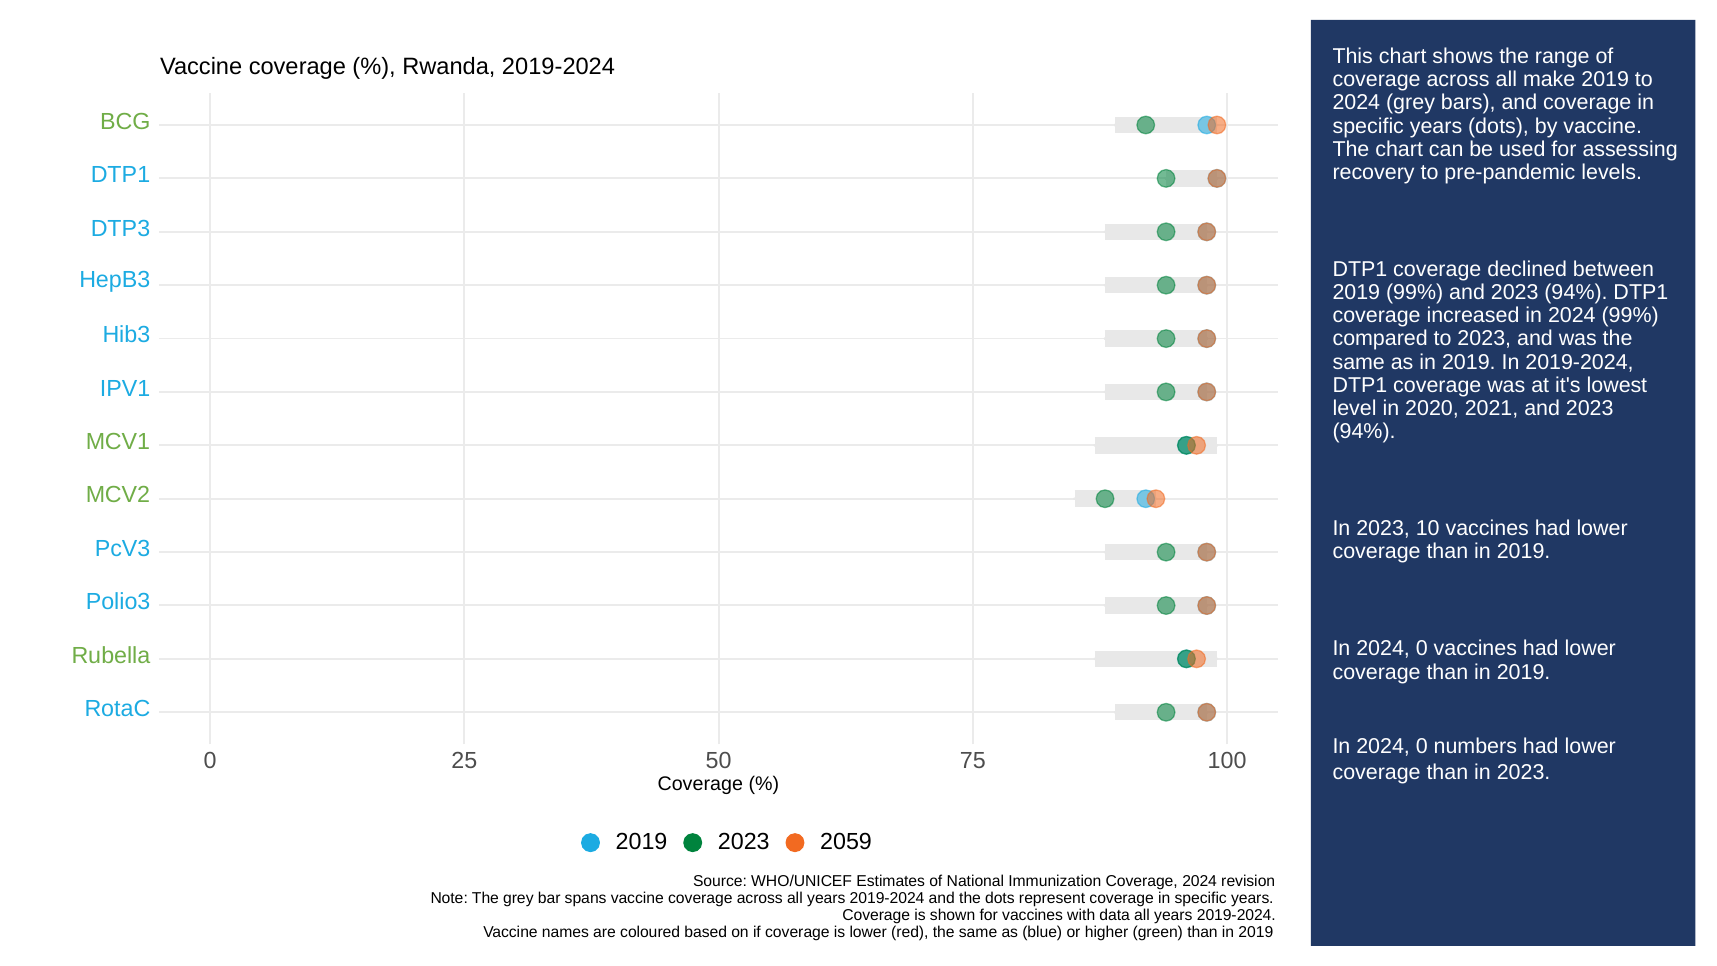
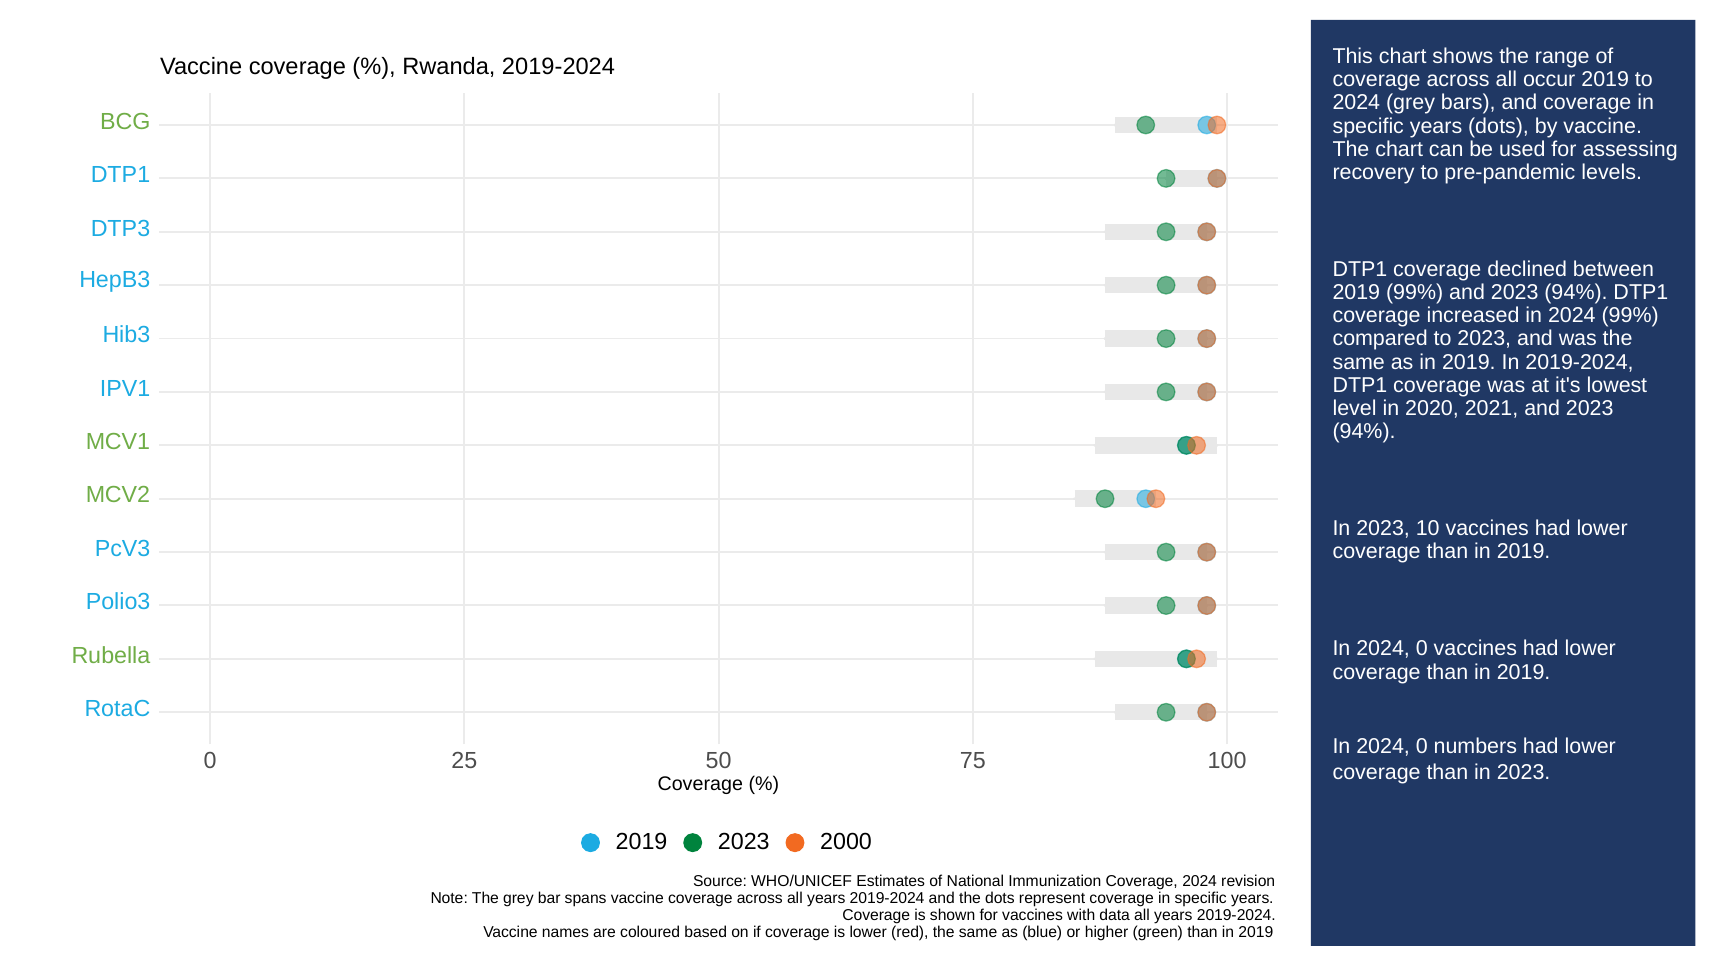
make: make -> occur (1549, 80)
2059: 2059 -> 2000 (846, 842)
